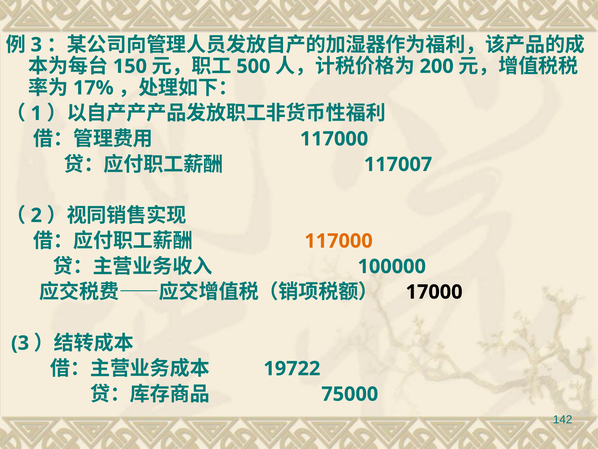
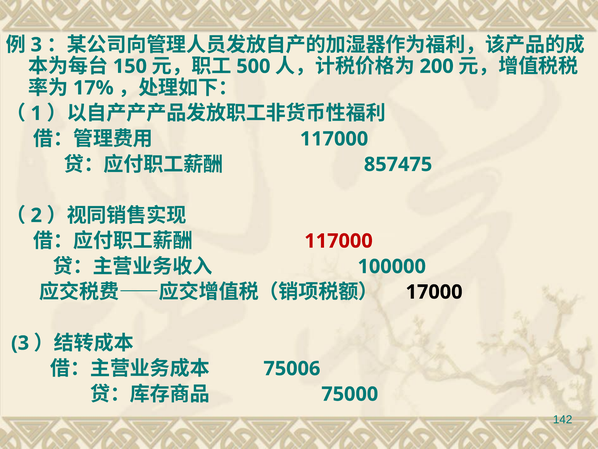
117007: 117007 -> 857475 (398, 164)
117000 colour: orange -> red (339, 241)
19722: 19722 -> 75006 (292, 368)
